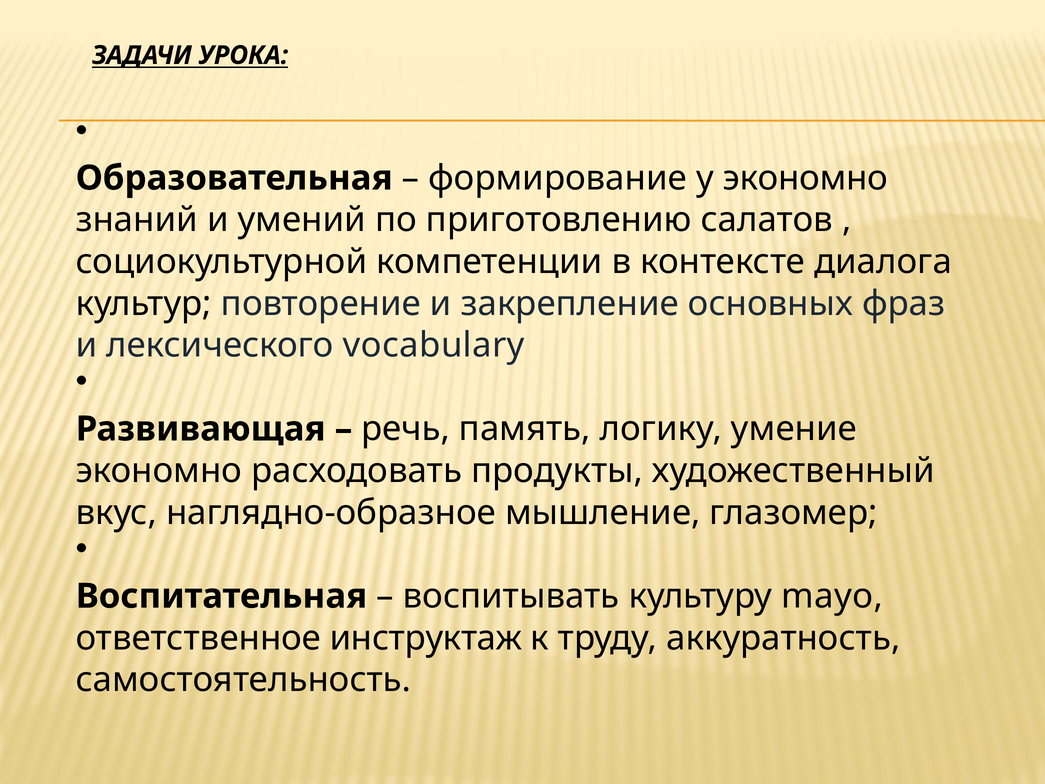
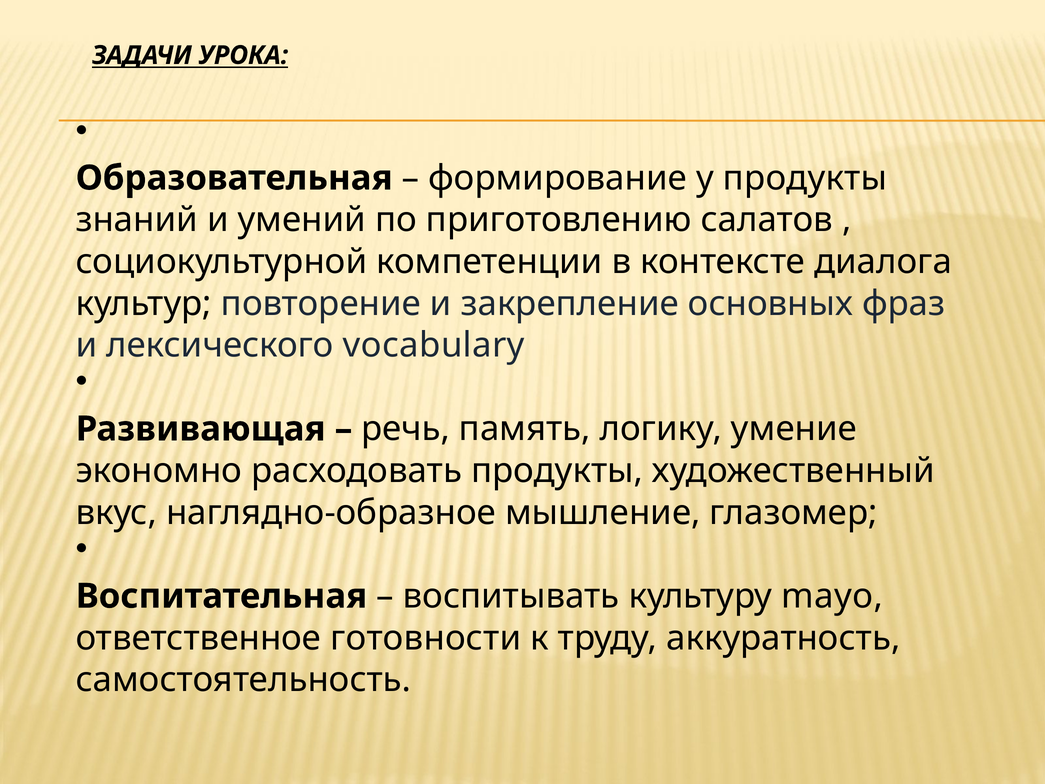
у экономно: экономно -> продукты (805, 178)
инструктаж: инструктаж -> готовности (426, 638)
